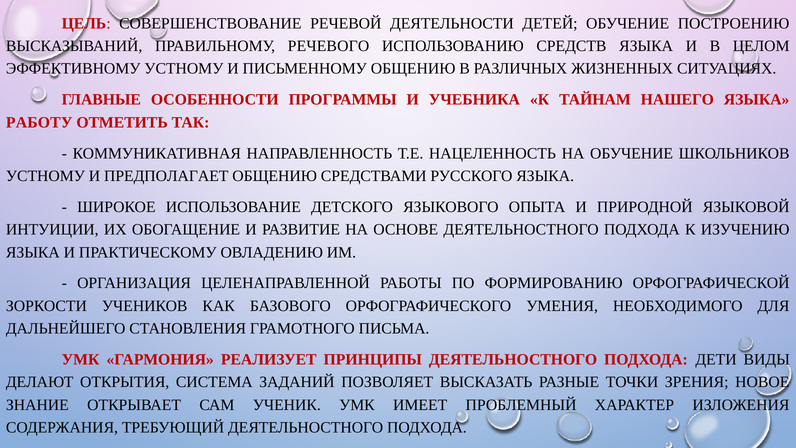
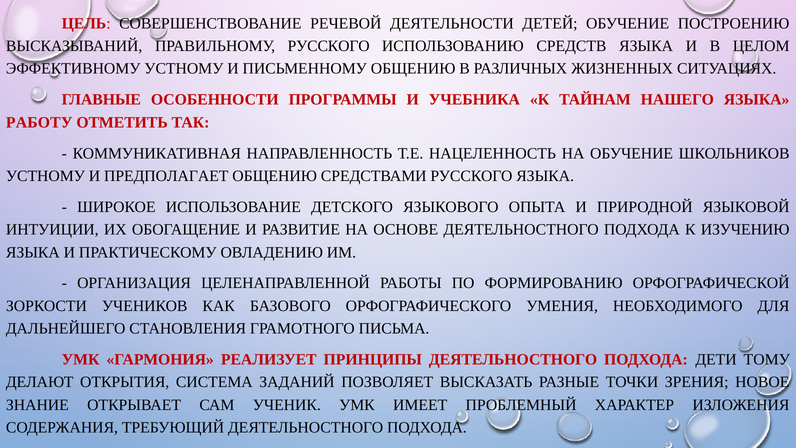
ПРАВИЛЬНОМУ РЕЧЕВОГО: РЕЧЕВОГО -> РУССКОГО (329, 46)
ВИДЫ: ВИДЫ -> ТОМУ (767, 359)
